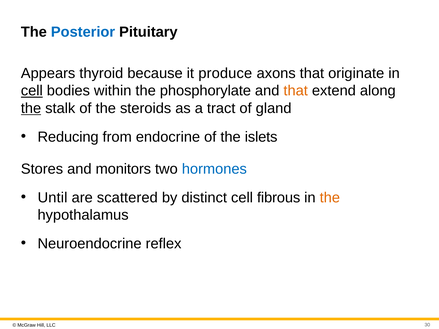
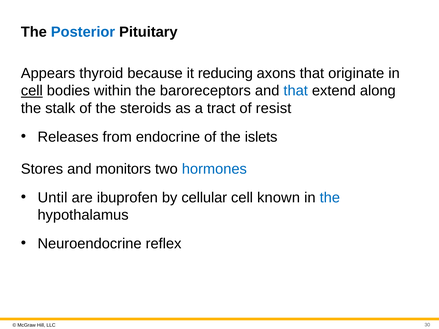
produce: produce -> reducing (225, 73)
phosphorylate: phosphorylate -> baroreceptors (205, 91)
that colour: orange -> blue (296, 91)
the underline: present -> none (31, 108)
gland: gland -> resist (274, 108)
Reducing: Reducing -> Releases (68, 137)
scattered: scattered -> ibuprofen (127, 198)
distinct: distinct -> cellular (204, 198)
fibrous: fibrous -> known (279, 198)
the colour: orange -> blue (330, 198)
